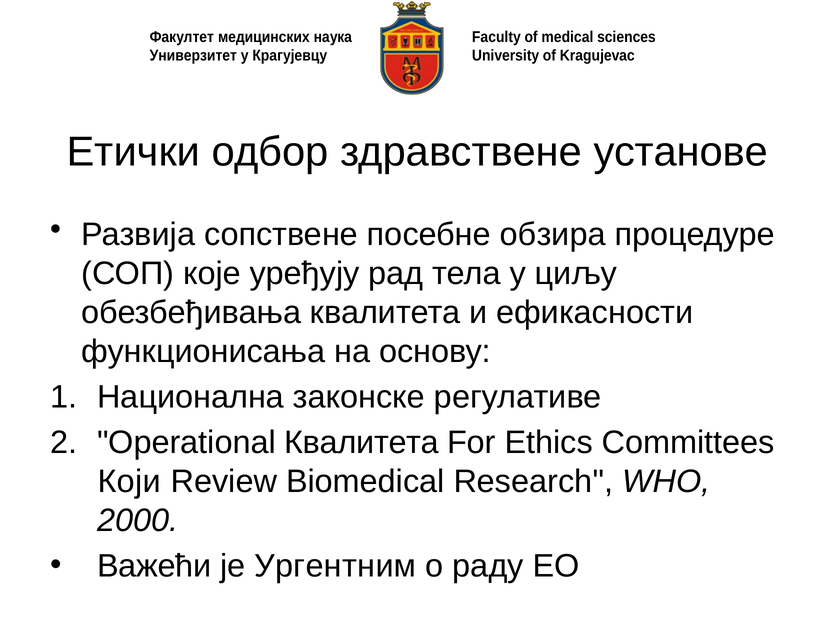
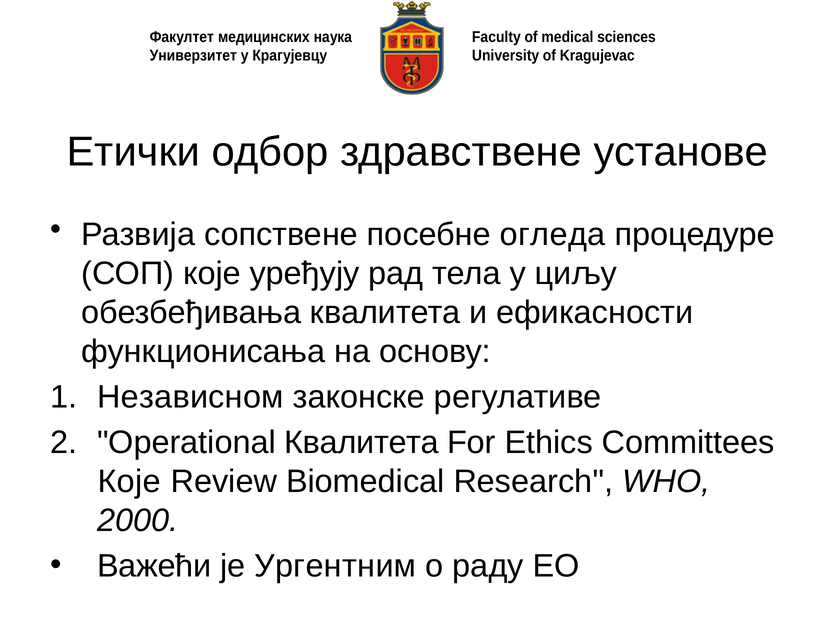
обзира: обзира -> огледа (553, 235)
Национална: Национална -> Независном (190, 397)
Који: Који -> Које (129, 482)
